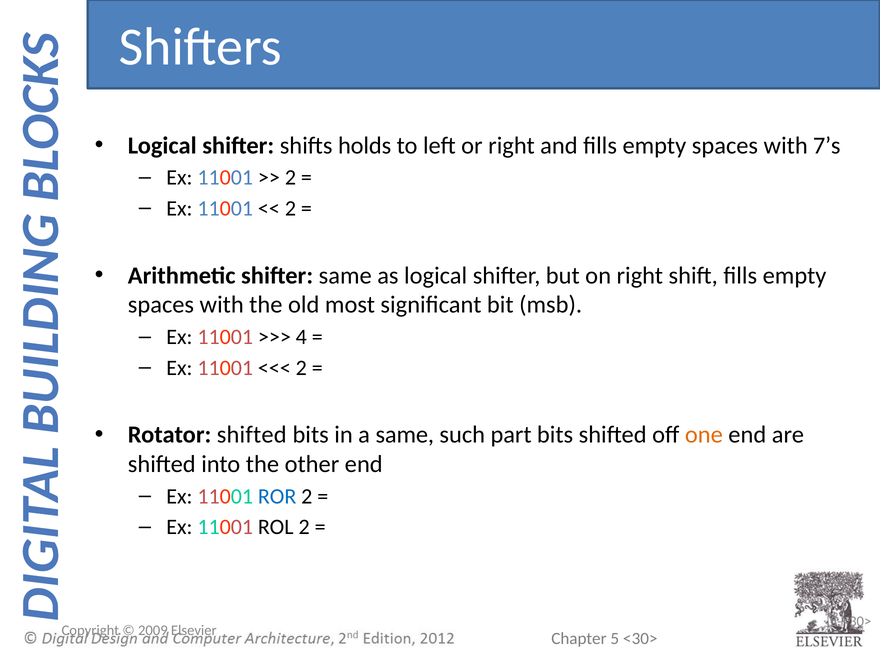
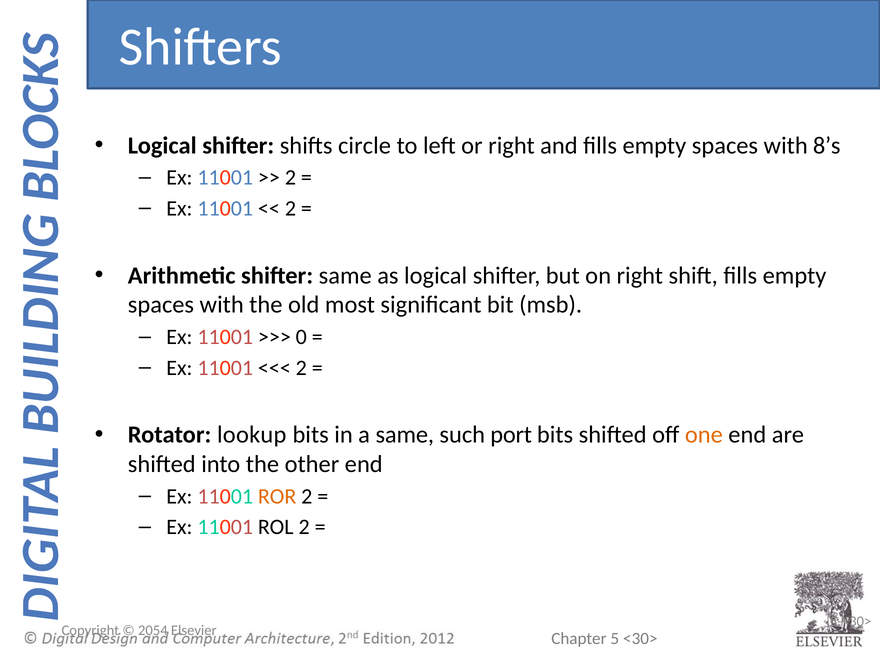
holds: holds -> circle (365, 145)
7’s: 7’s -> 8’s (827, 145)
4: 4 -> 0 (301, 337)
Rotator shifted: shifted -> lookup (252, 435)
part: part -> port (511, 435)
ROR colour: blue -> orange (277, 496)
2009: 2009 -> 2054 (153, 630)
